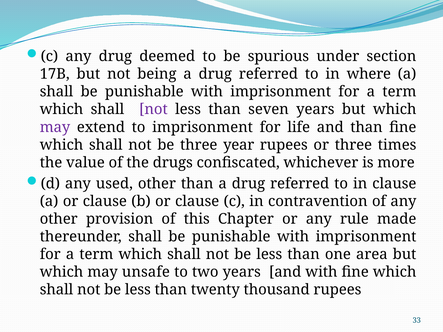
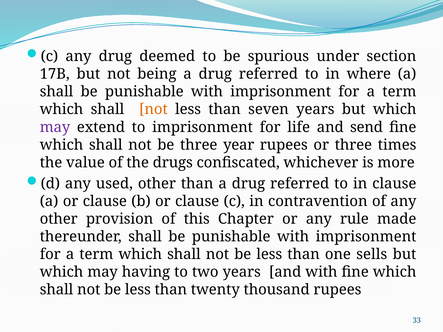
not colour: purple -> orange (153, 110)
and than: than -> send (367, 127)
area: area -> sells (372, 254)
unsafe: unsafe -> having (146, 272)
